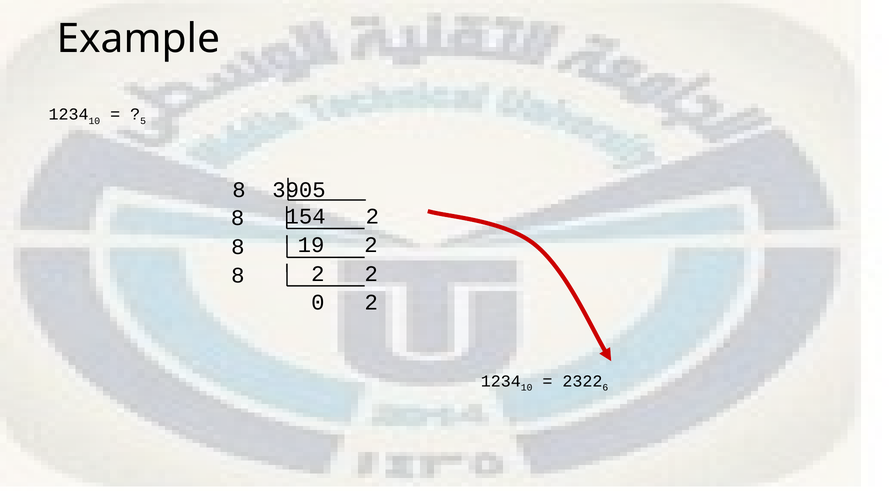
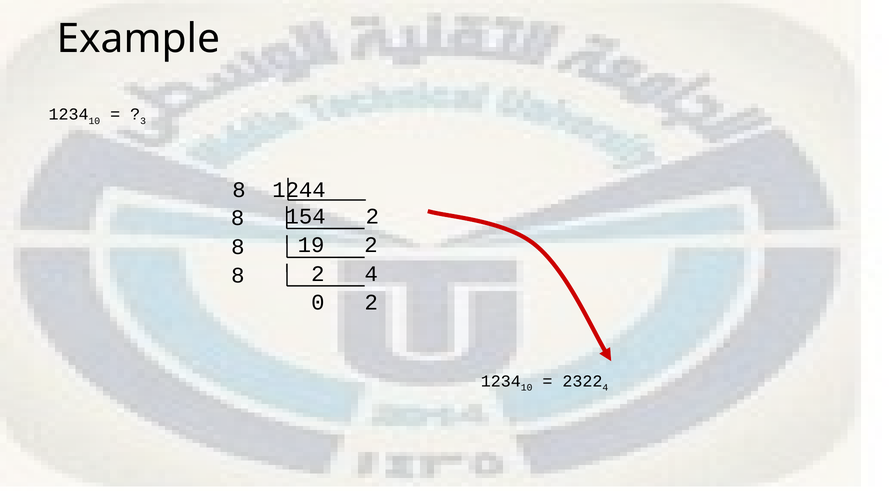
5: 5 -> 3 (143, 121)
3905: 3905 -> 1244 (299, 190)
2 2: 2 -> 4 (371, 274)
6: 6 -> 4 (605, 388)
